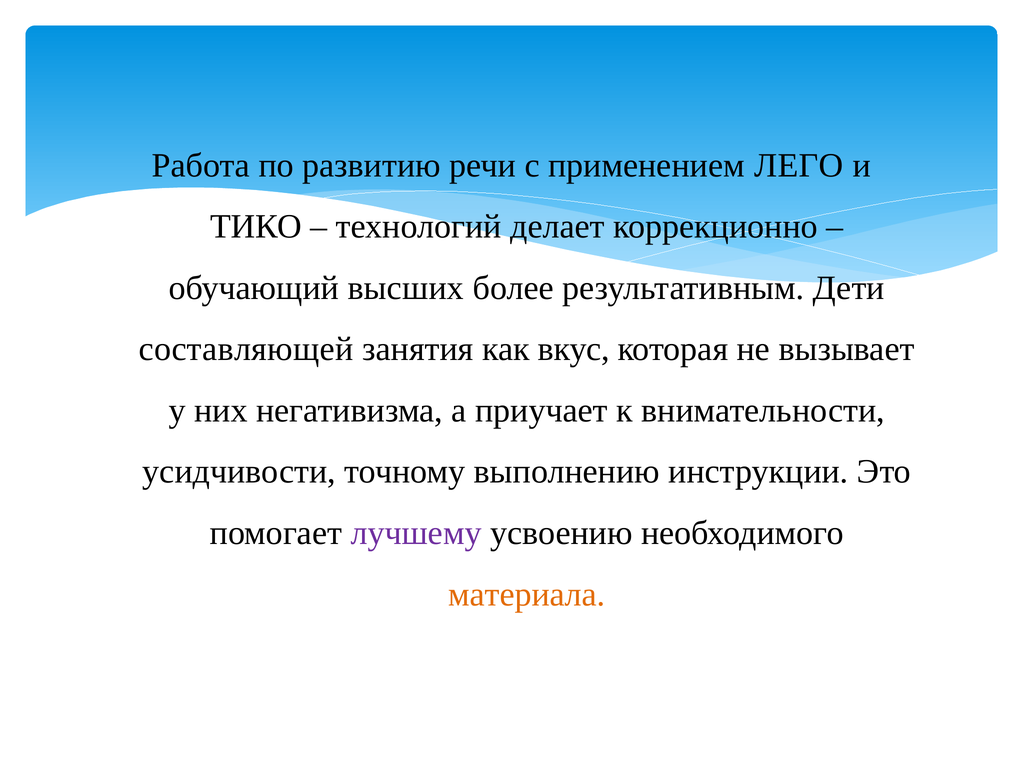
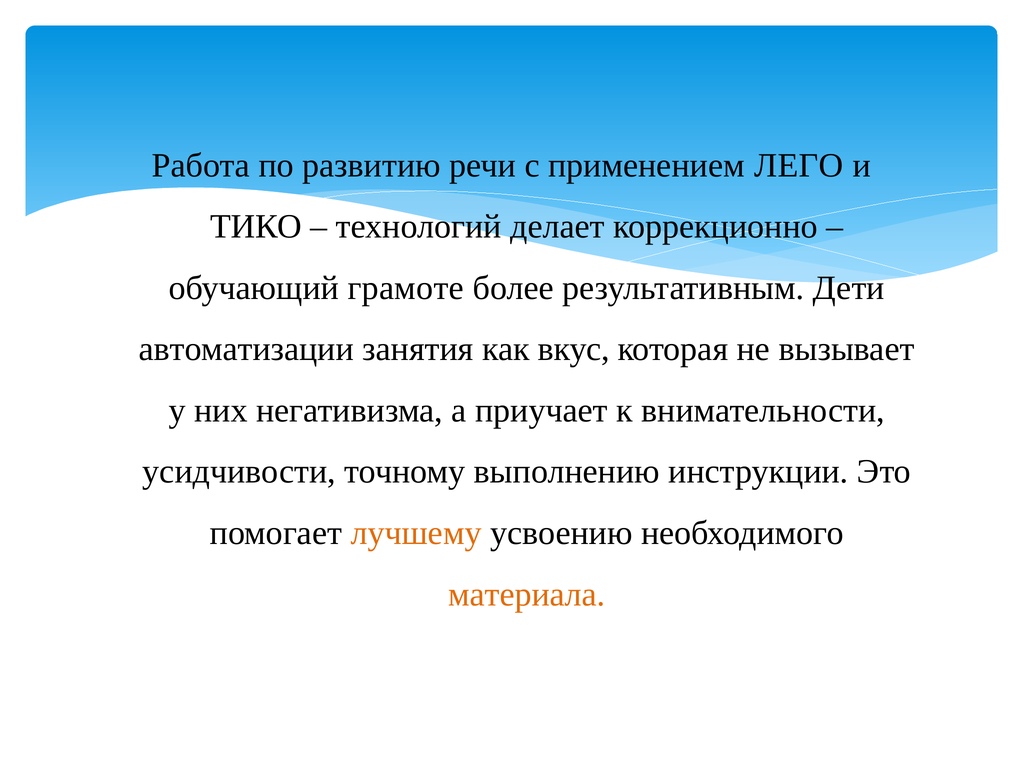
высших: высших -> грамоте (406, 288)
составляющей: составляющей -> автоматизации (246, 349)
лучшему colour: purple -> orange (416, 533)
